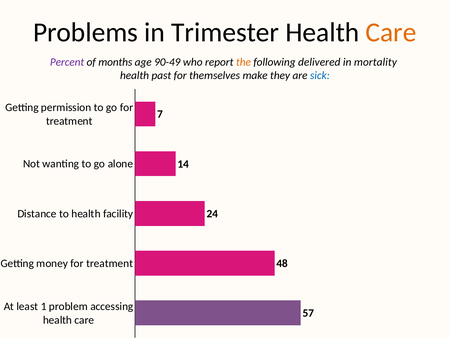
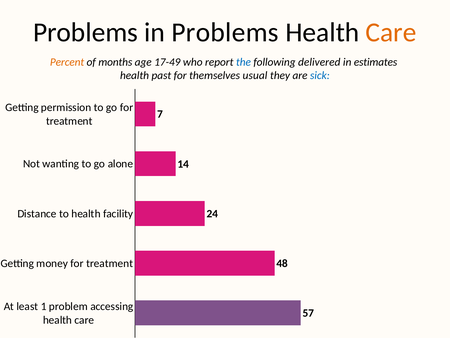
in Trimester: Trimester -> Problems (225, 32)
Percent colour: purple -> orange (67, 62)
90-49: 90-49 -> 17-49 (167, 62)
the colour: orange -> blue (243, 62)
mortality: mortality -> estimates (376, 62)
make: make -> usual (255, 75)
